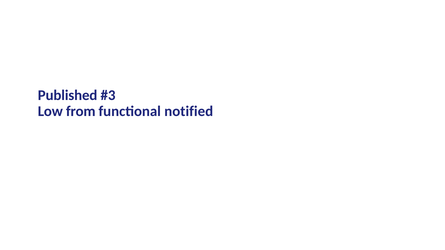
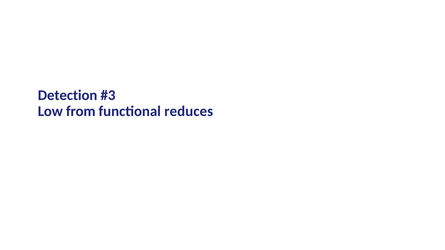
Published: Published -> Detection (68, 95)
notified: notified -> reduces (189, 111)
